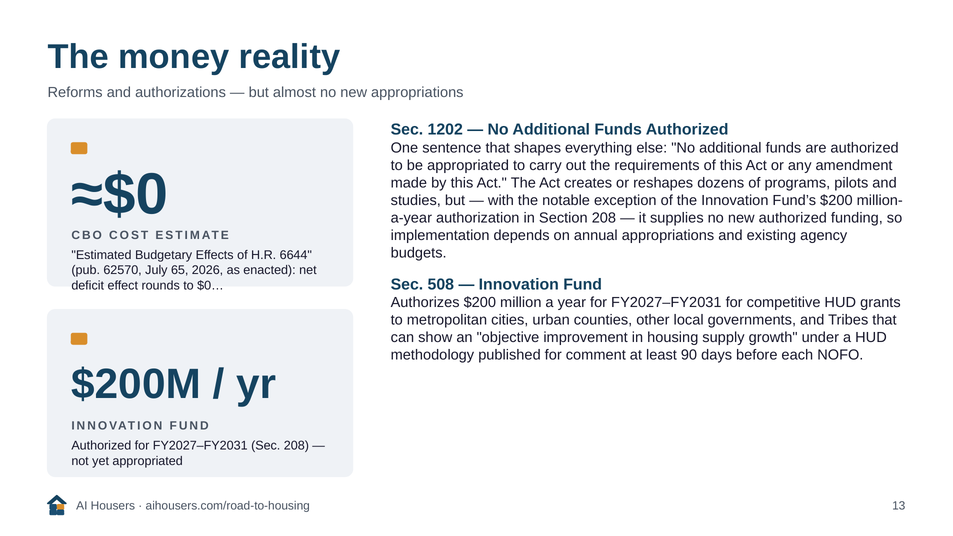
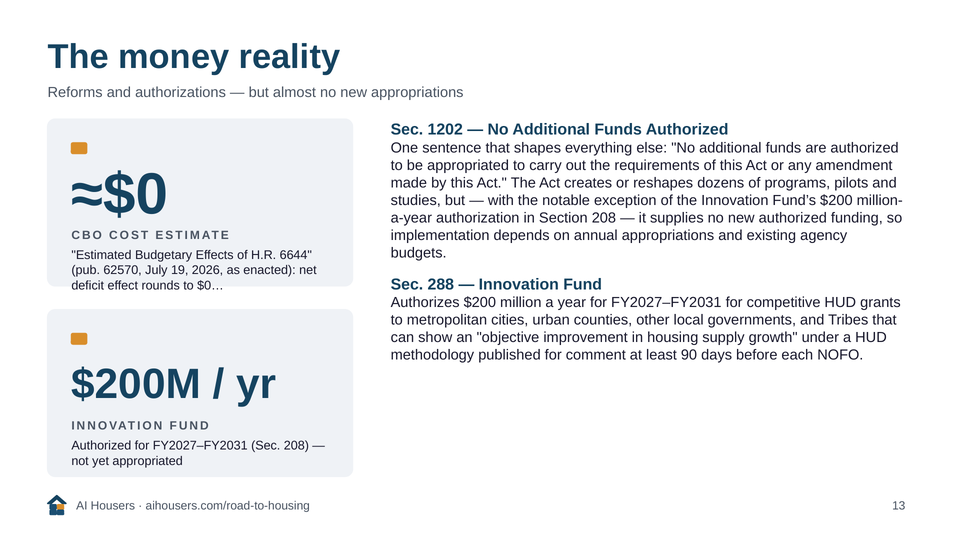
65: 65 -> 19 (180, 270)
508: 508 -> 288 (441, 284)
